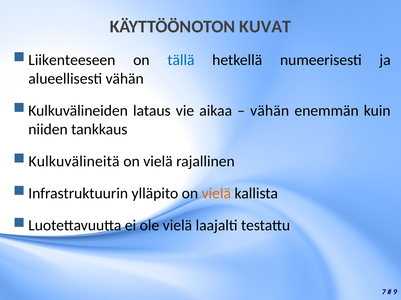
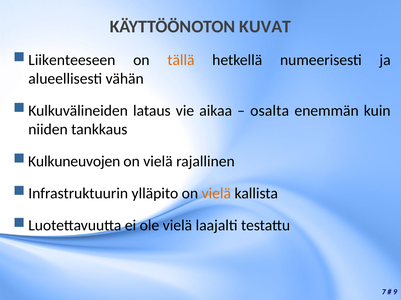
tällä colour: blue -> orange (181, 60)
vähän: vähän -> osalta (270, 111)
Kulkuvälineitä: Kulkuvälineitä -> Kulkuneuvojen (74, 162)
